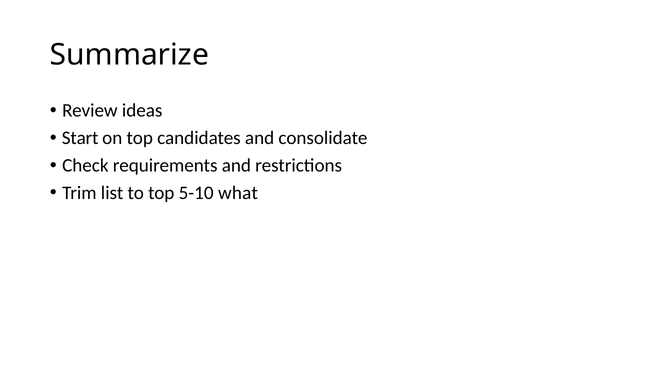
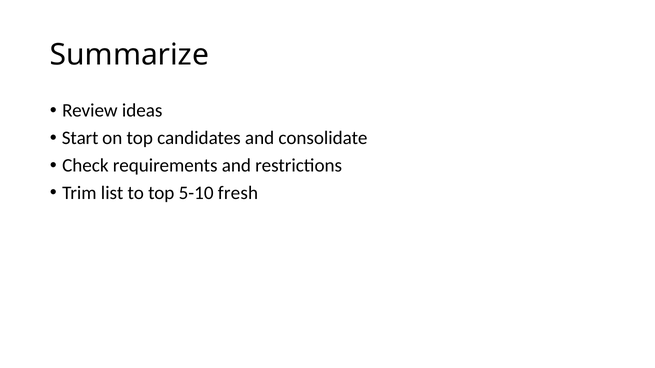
what: what -> fresh (238, 193)
